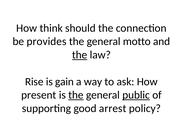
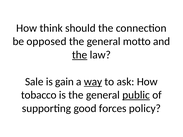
provides: provides -> opposed (47, 42)
Rise: Rise -> Sale (34, 82)
way underline: none -> present (93, 82)
present: present -> tobacco (39, 95)
the underline: present -> none (76, 95)
arrest: arrest -> forces (113, 109)
